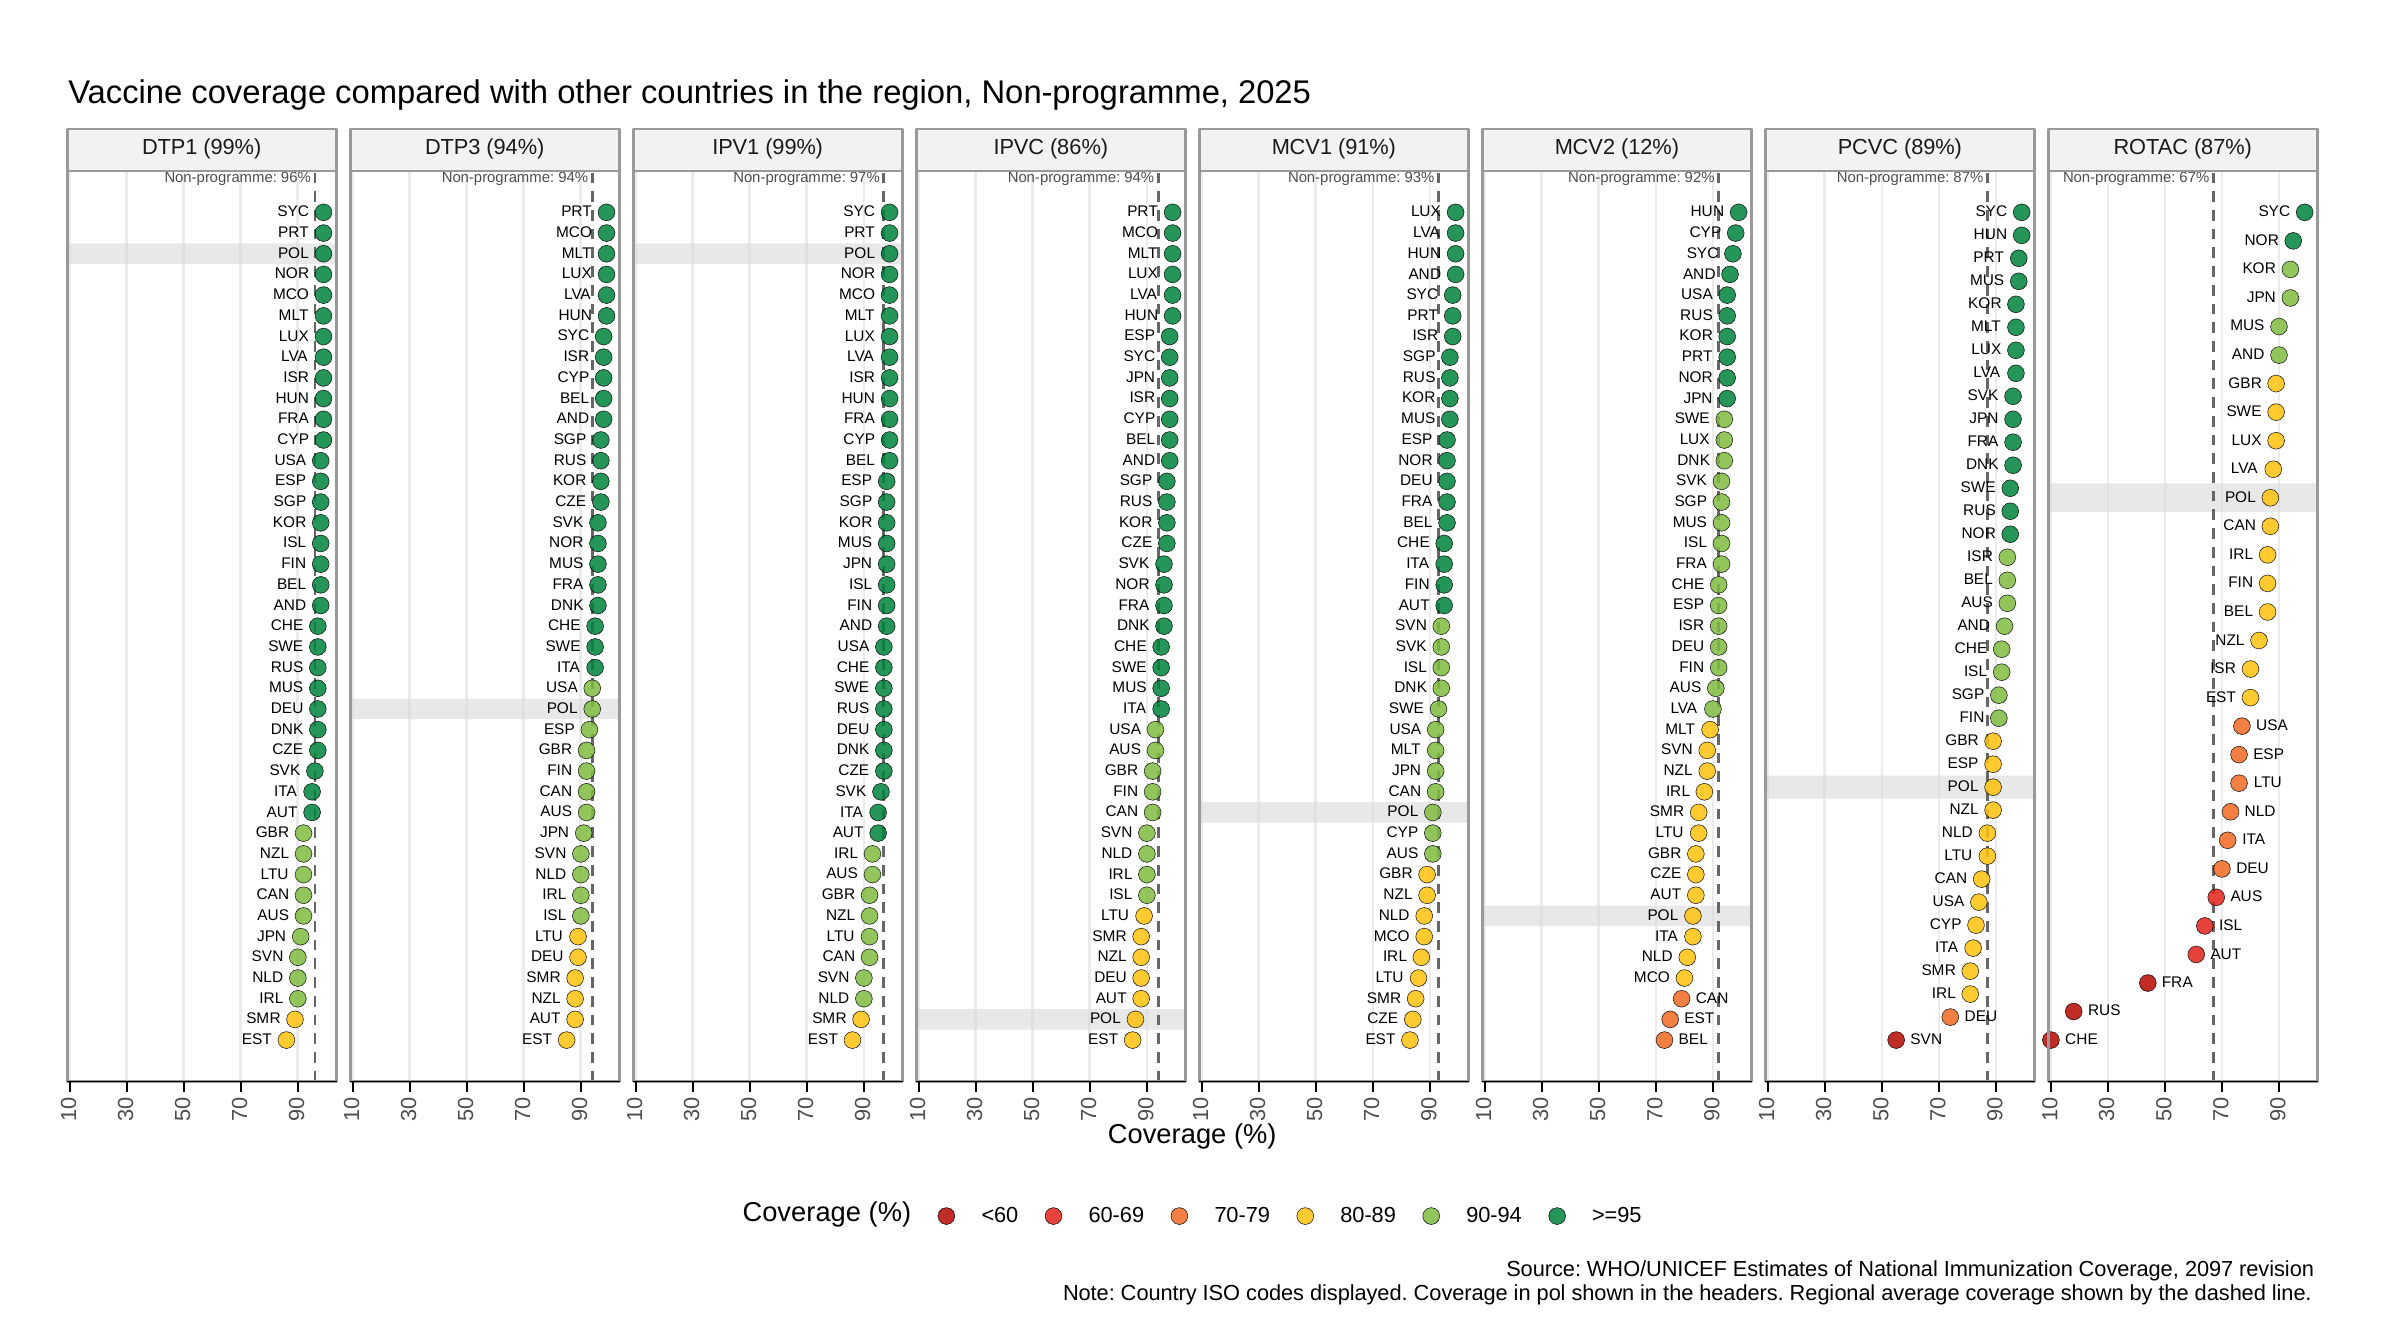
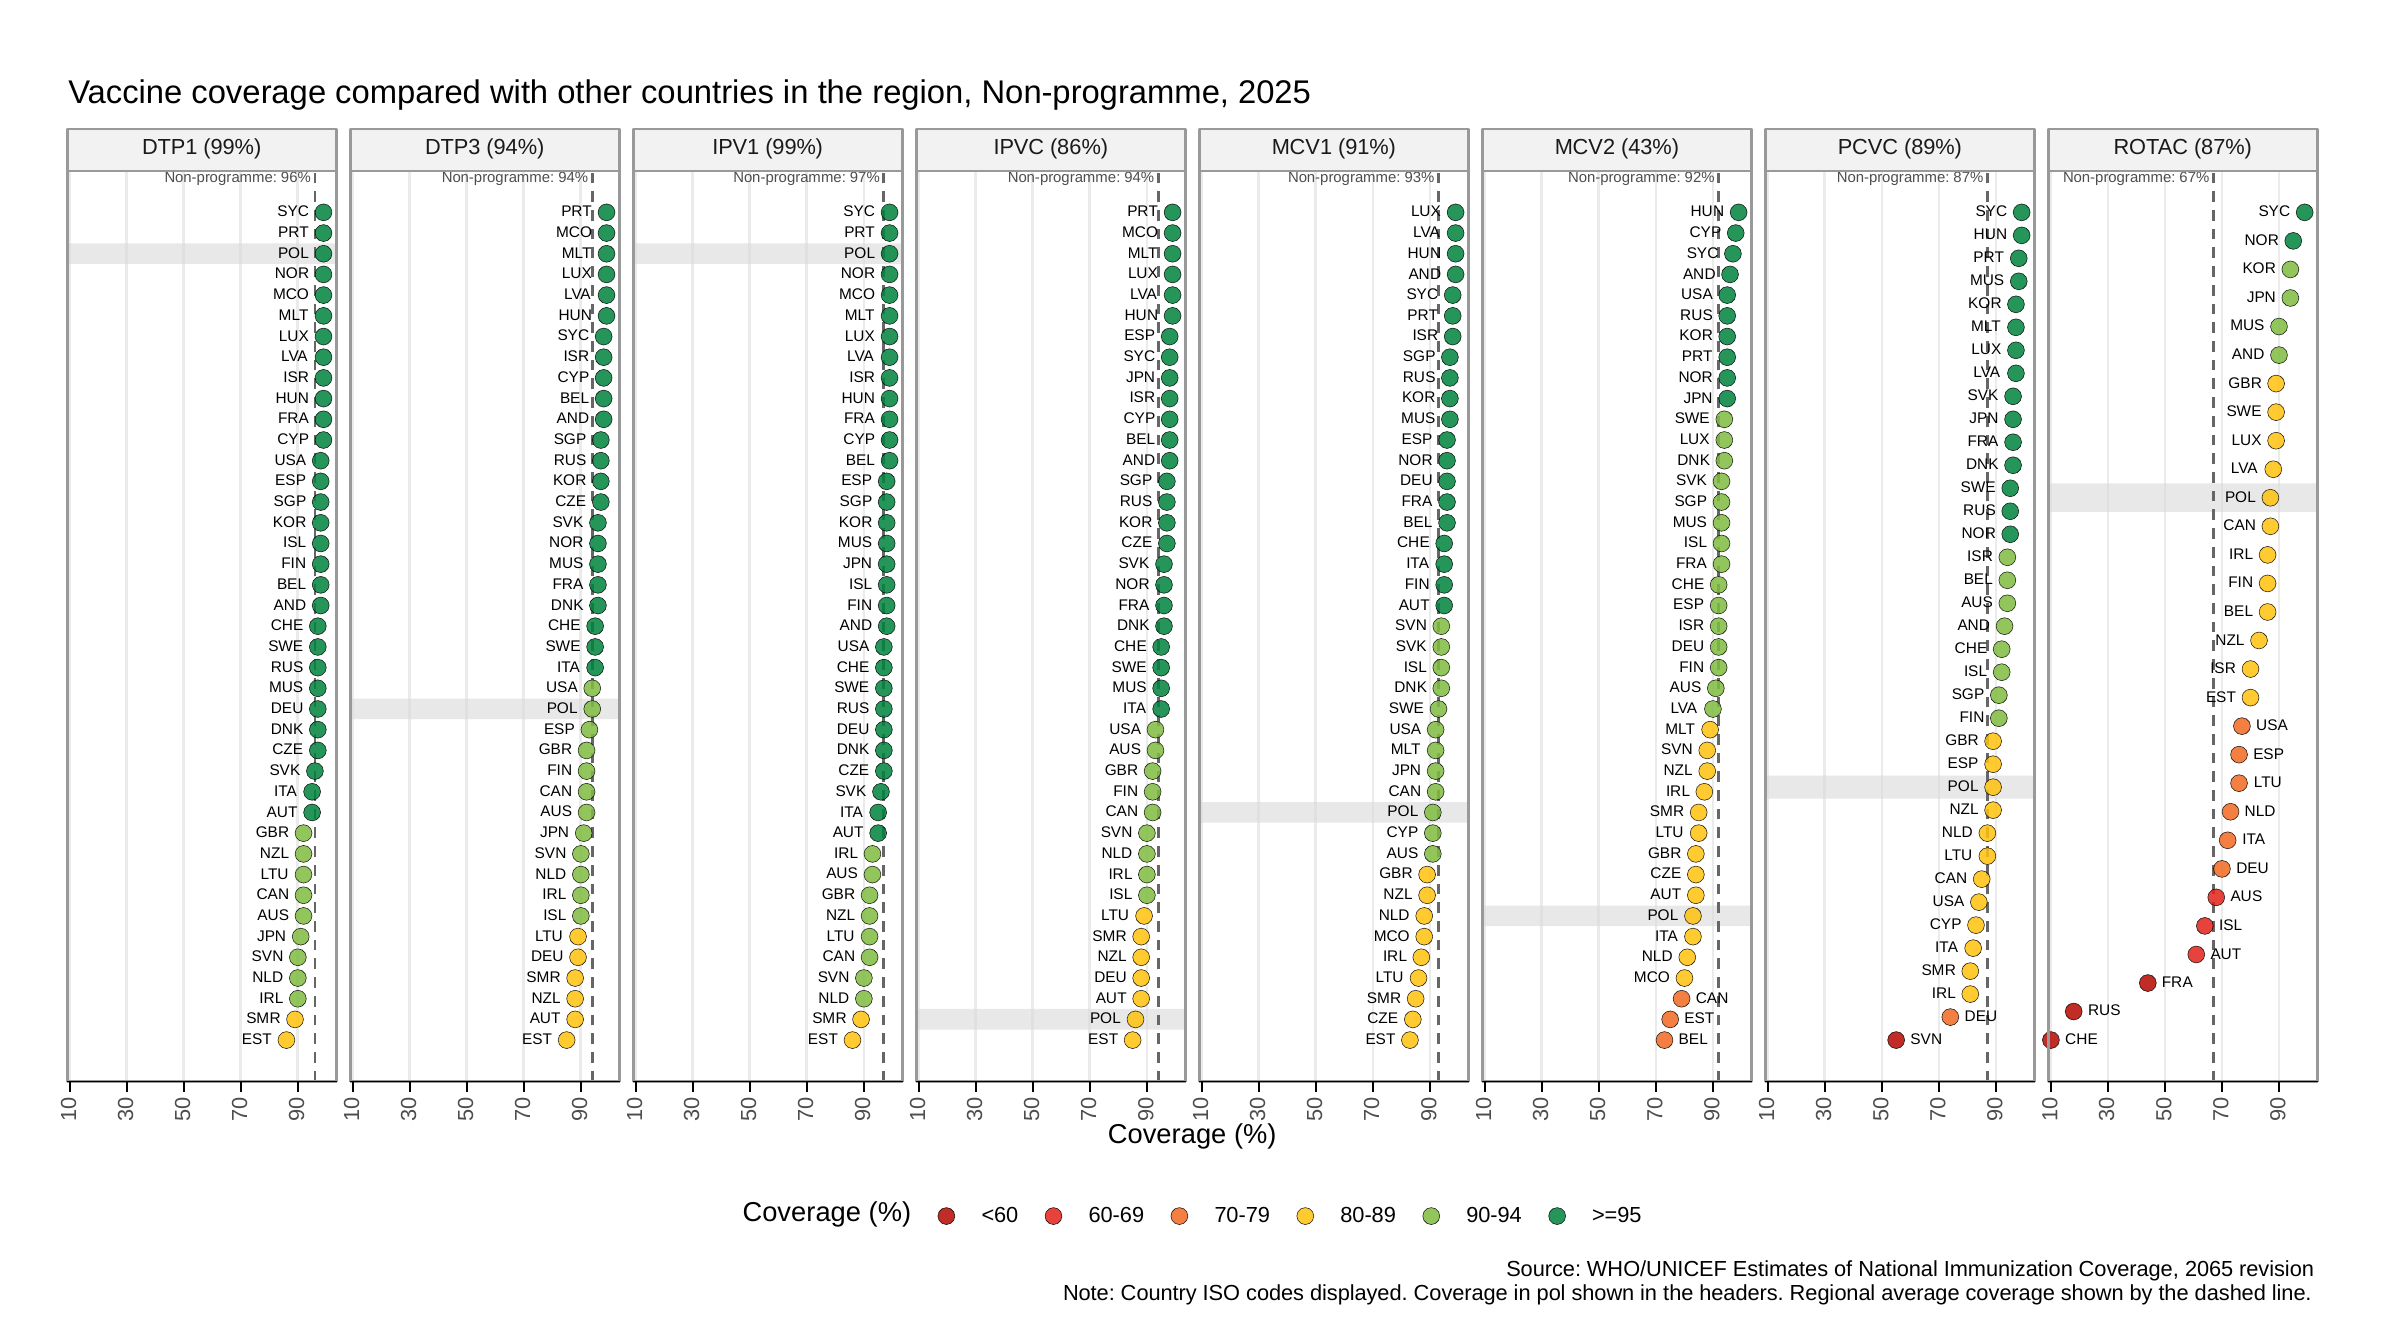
12%: 12% -> 43% (1650, 147)
2097: 2097 -> 2065 (2209, 1269)
